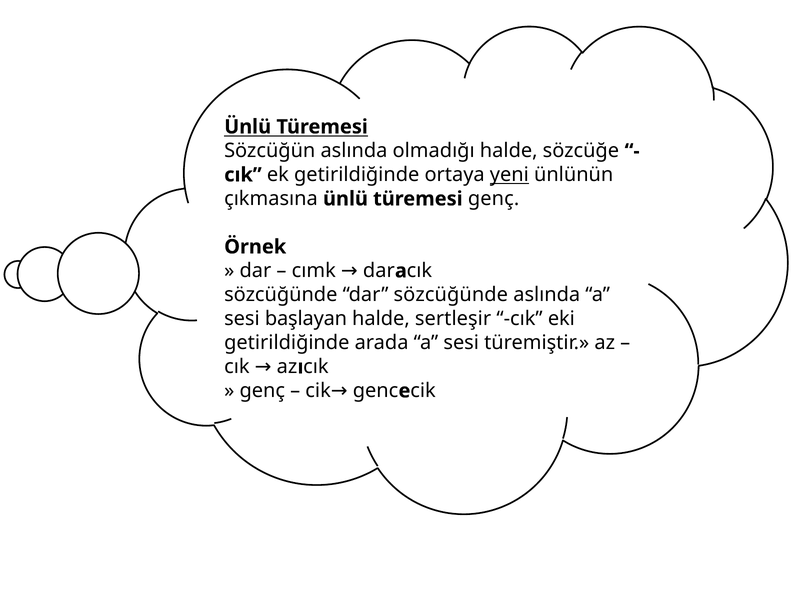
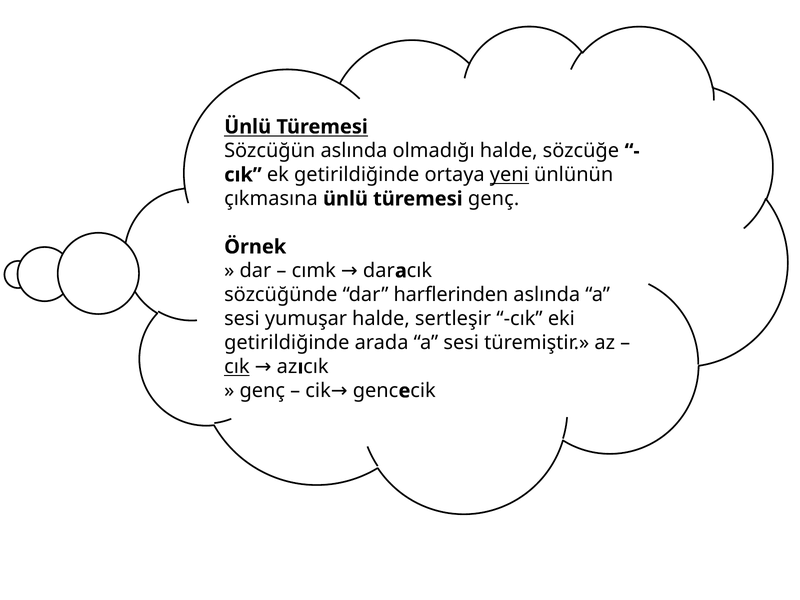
dar sözcüğünde: sözcüğünde -> harflerinden (451, 295)
başlayan: başlayan -> yumuşar (306, 319)
cık underline: none -> present (237, 367)
